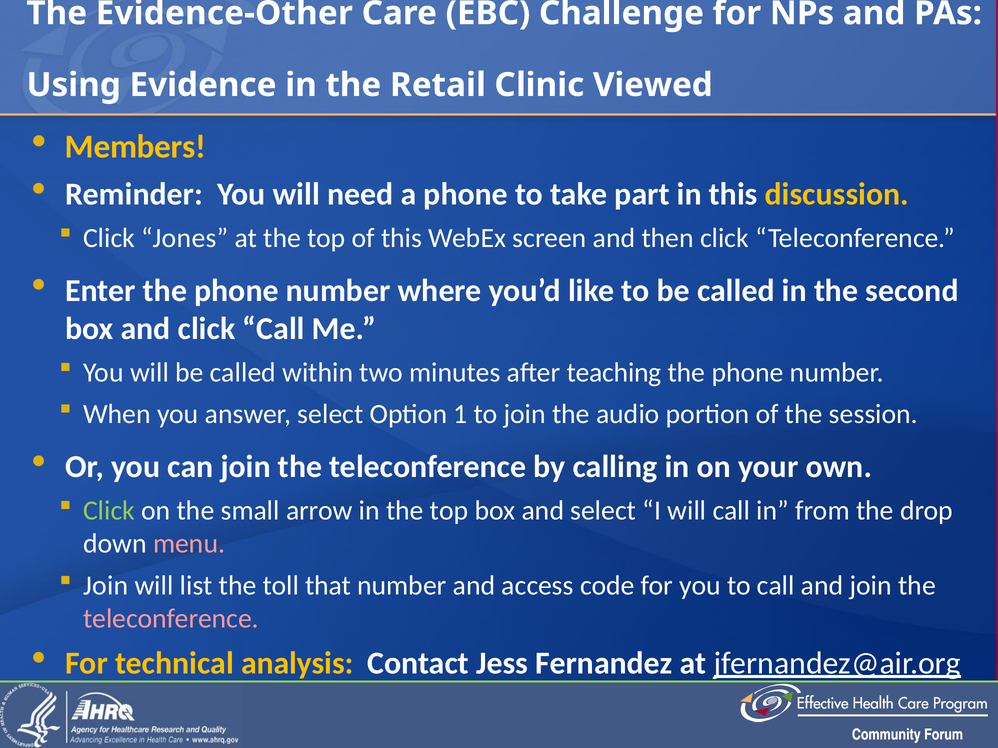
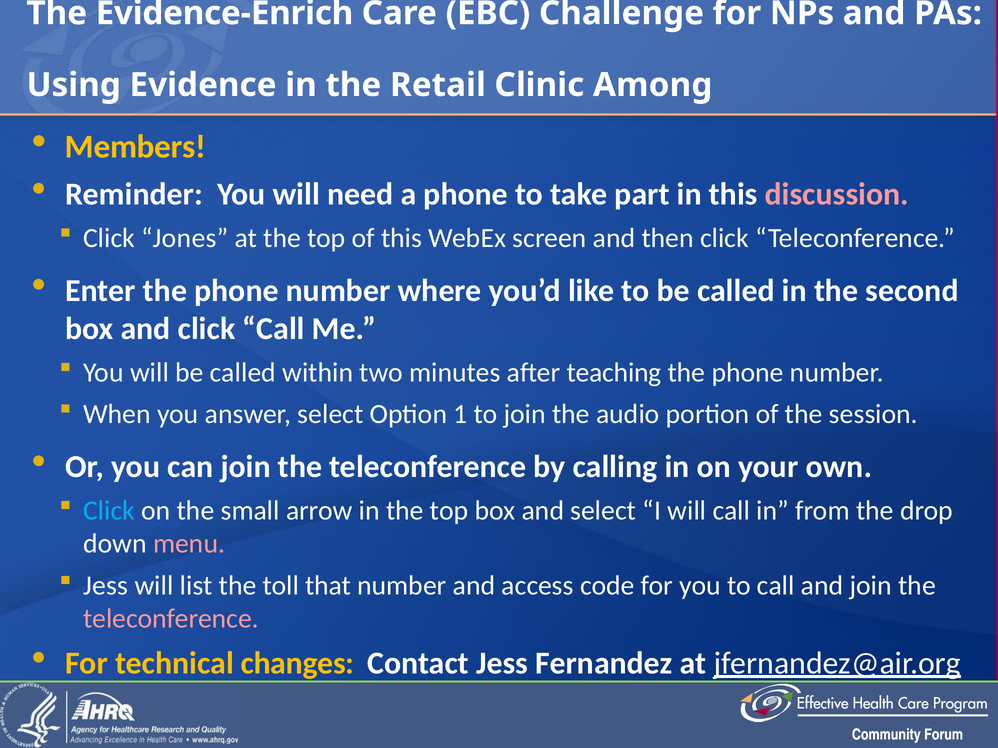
Evidence-Other: Evidence-Other -> Evidence-Enrich (224, 13)
Viewed: Viewed -> Among (653, 85)
discussion colour: yellow -> pink (837, 194)
Click colour: light green -> light blue (109, 511)
Join: Join -> Jess (106, 586)
analysis: analysis -> changes (297, 663)
